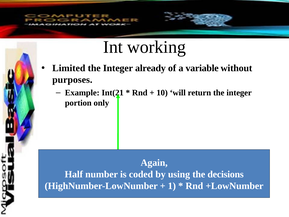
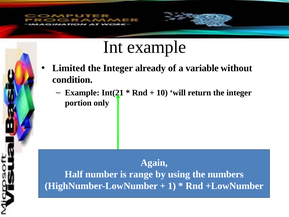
Int working: working -> example (157, 47)
purposes: purposes -> condition (72, 80)
coded: coded -> range (141, 174)
decisions: decisions -> numbers (226, 174)
